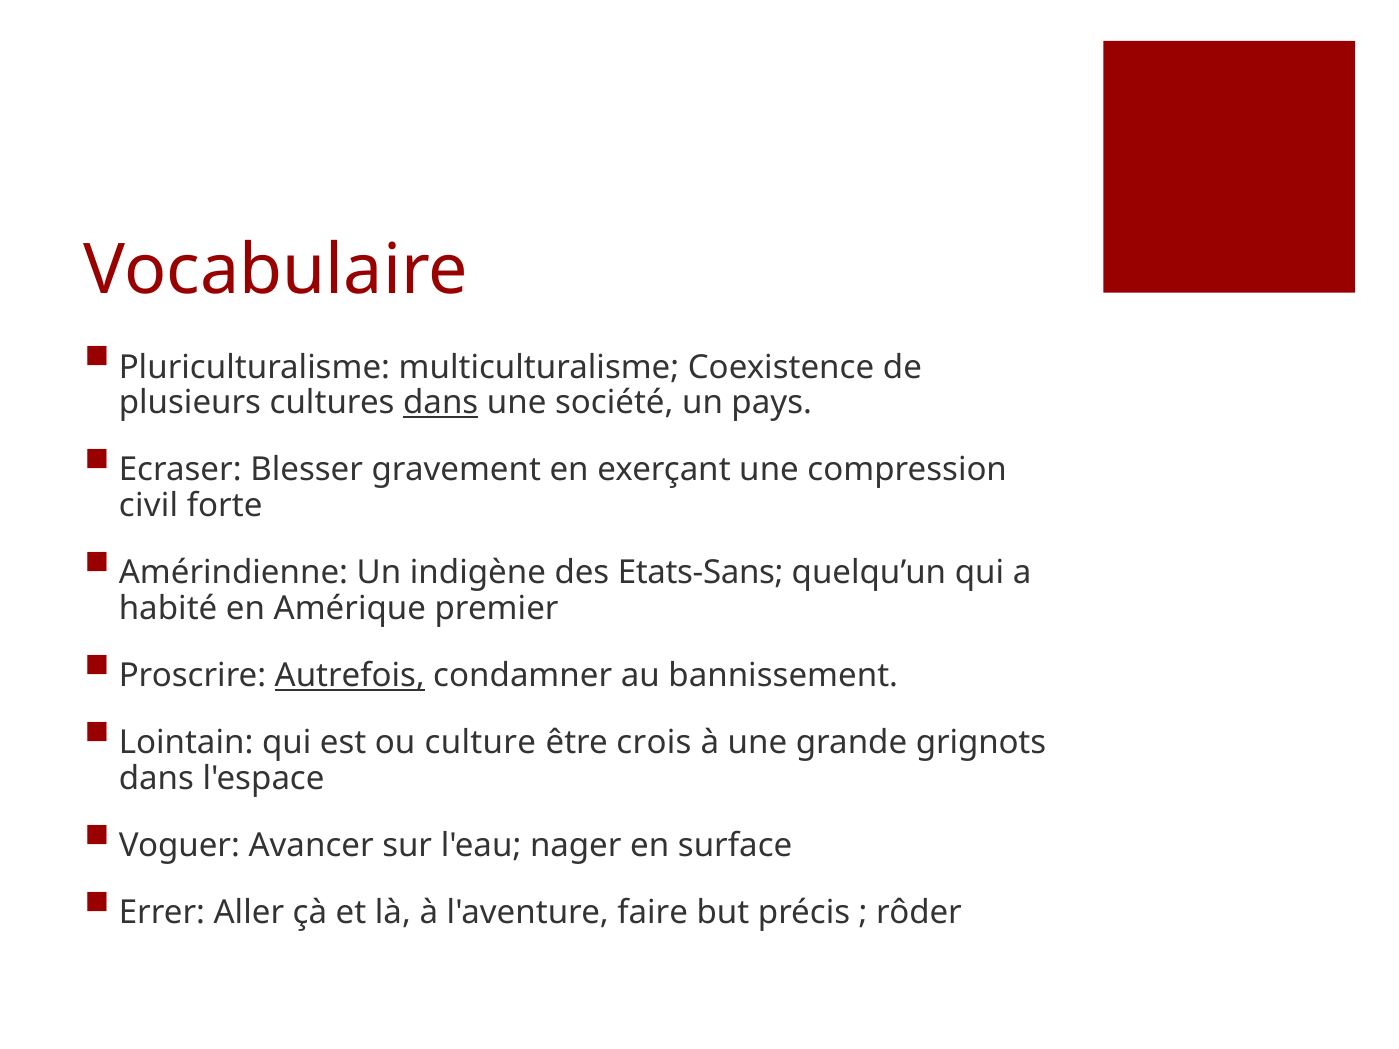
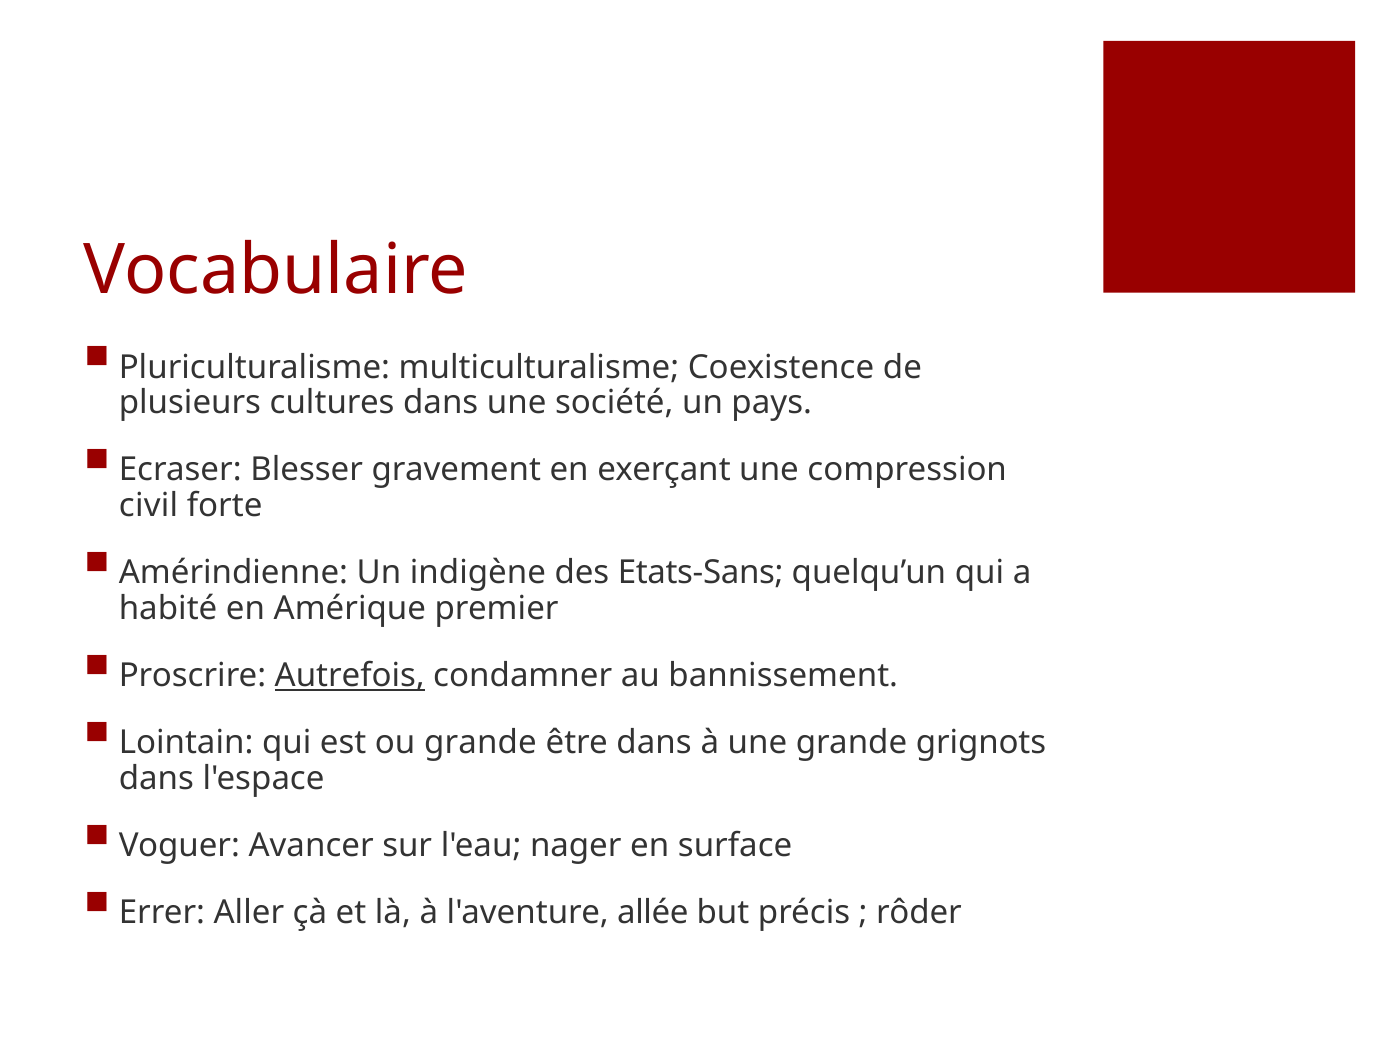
dans underline: present -> none (441, 403)
ou culture: culture -> grande (480, 743)
être crois: crois -> dans (654, 743)
faire: faire -> allée (653, 913)
